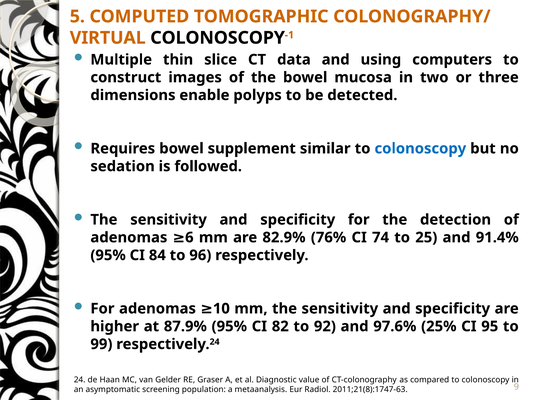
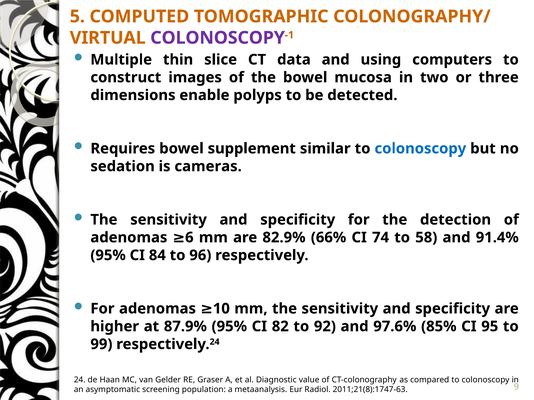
COLONOSCOPY colour: black -> purple (218, 38)
followed: followed -> cameras (208, 167)
76%: 76% -> 66% (329, 238)
25: 25 -> 58 (426, 238)
25%: 25% -> 85% (439, 327)
